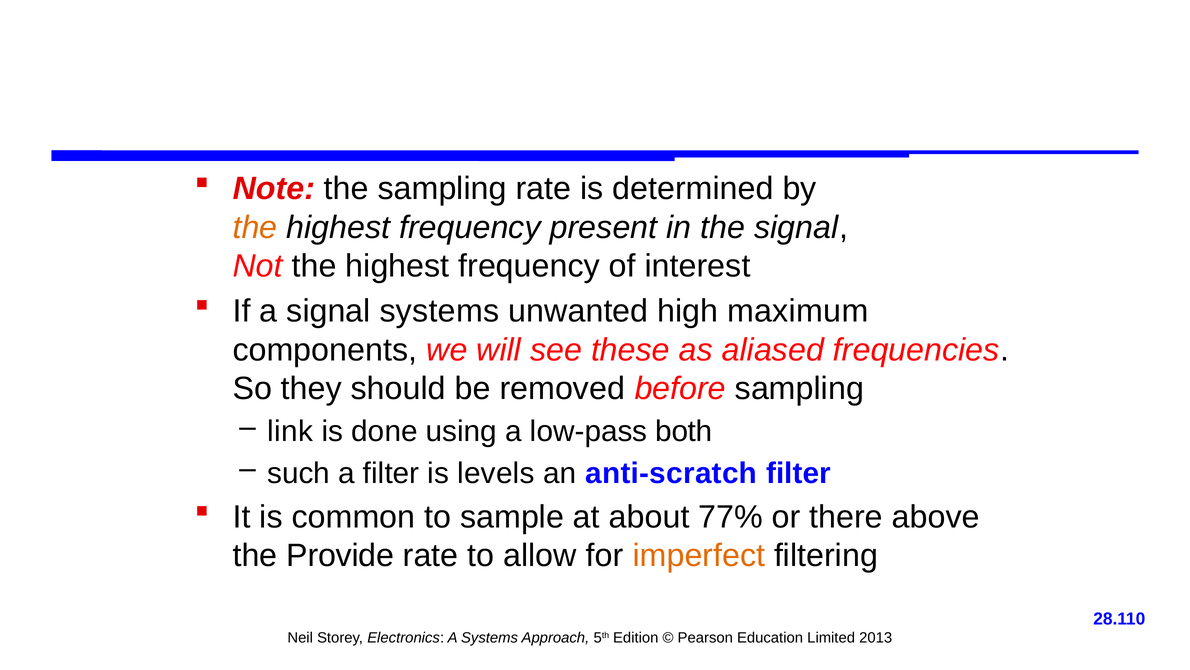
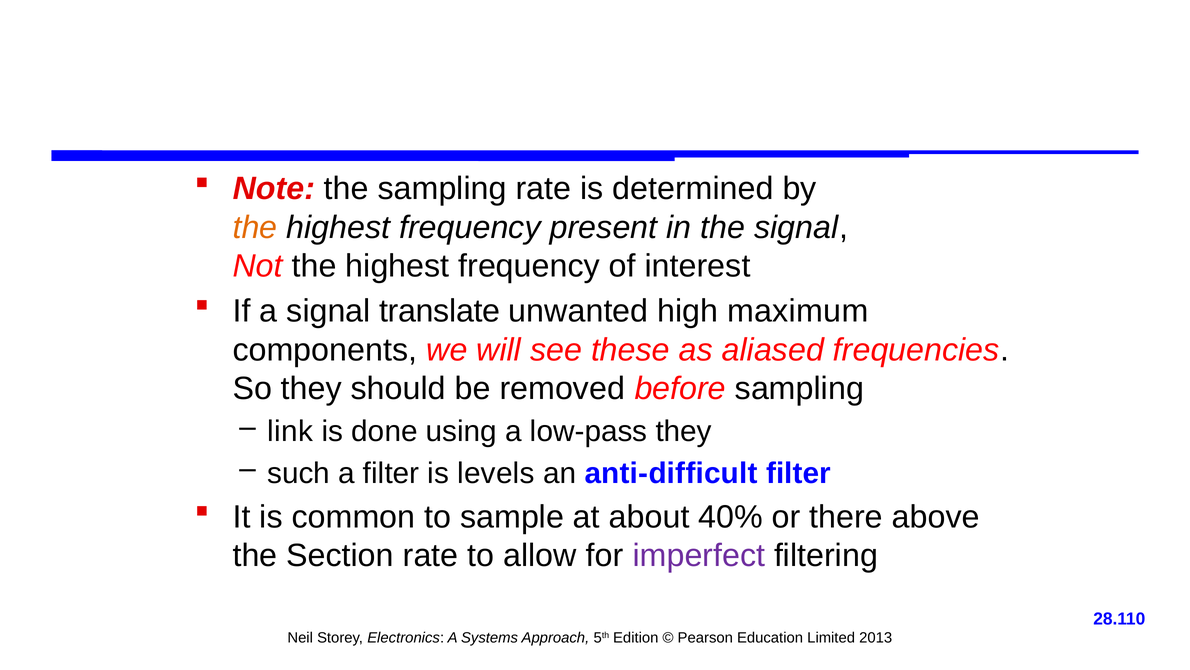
signal systems: systems -> translate (440, 311)
low-pass both: both -> they (684, 431)
anti-scratch: anti-scratch -> anti-difficult (671, 473)
77%: 77% -> 40% (731, 517)
Provide: Provide -> Section (340, 555)
imperfect colour: orange -> purple (699, 555)
